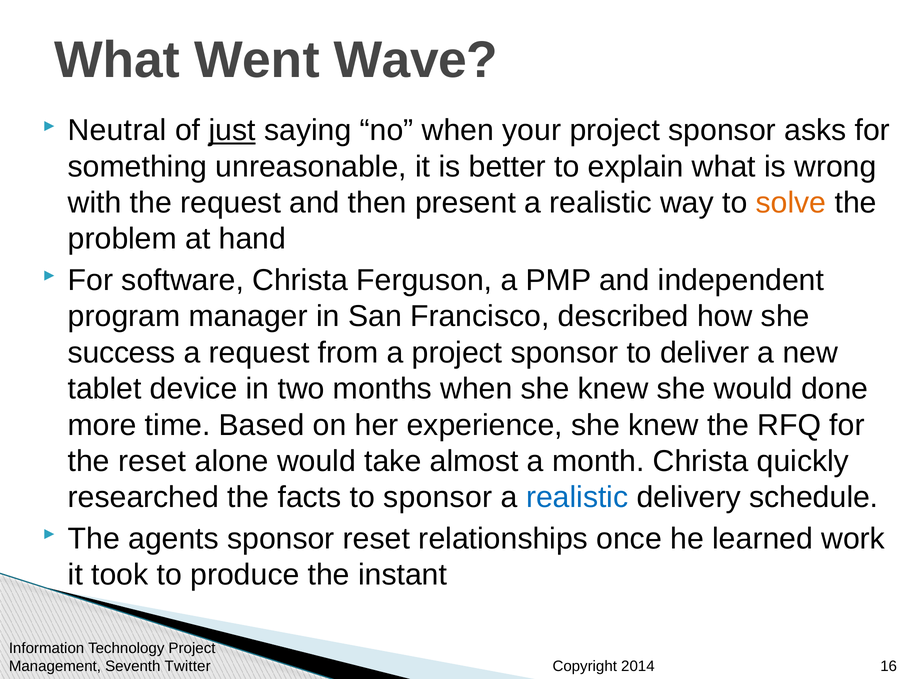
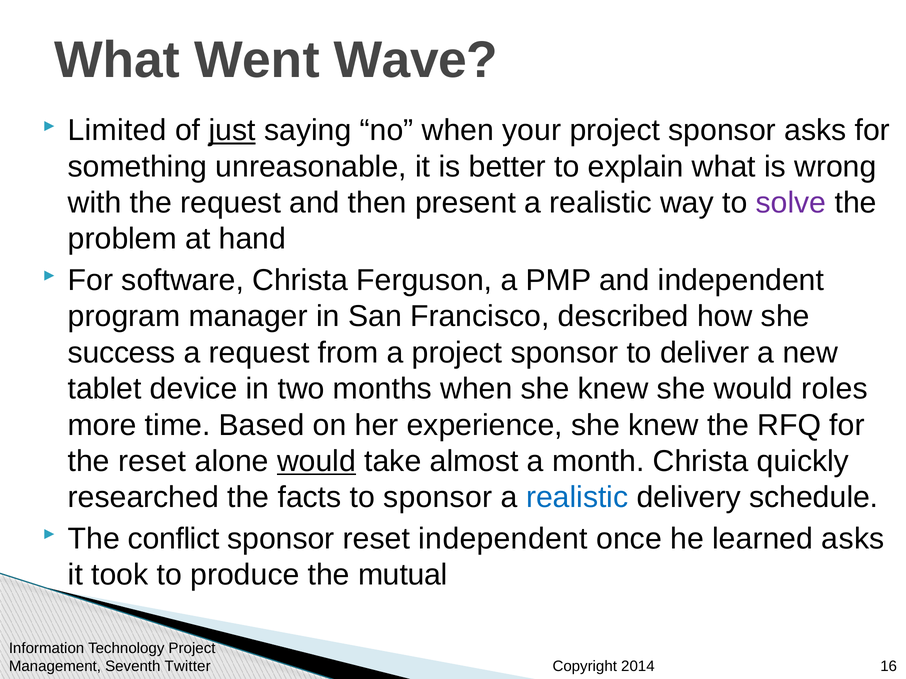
Neutral: Neutral -> Limited (117, 130)
solve colour: orange -> purple (791, 203)
done: done -> roles (834, 389)
would underline: none -> present (316, 462)
agents: agents -> conflict (174, 539)
reset relationships: relationships -> independent (503, 539)
learned work: work -> asks (853, 539)
instant: instant -> mutual (403, 575)
